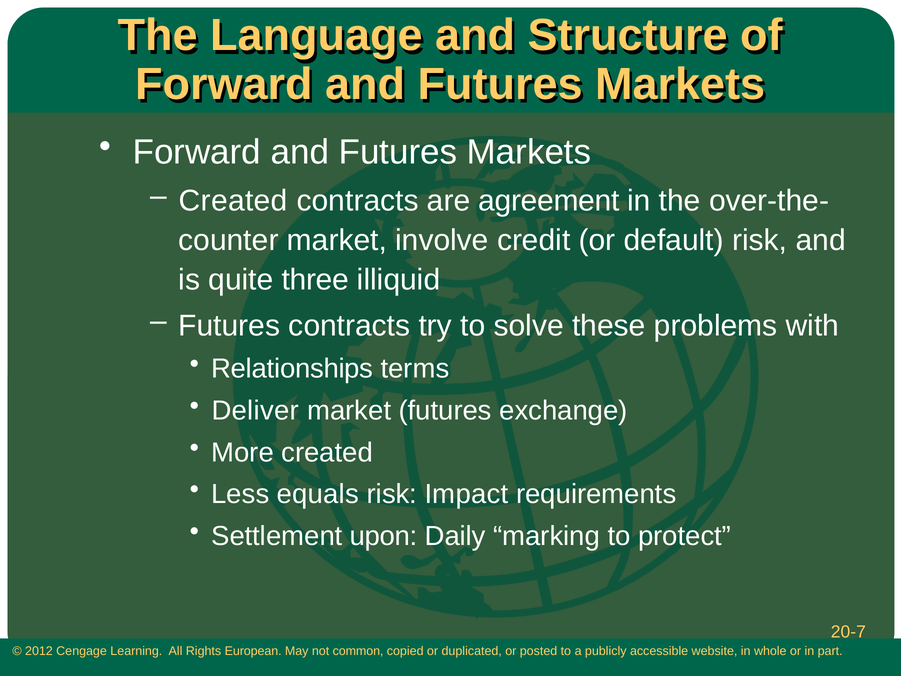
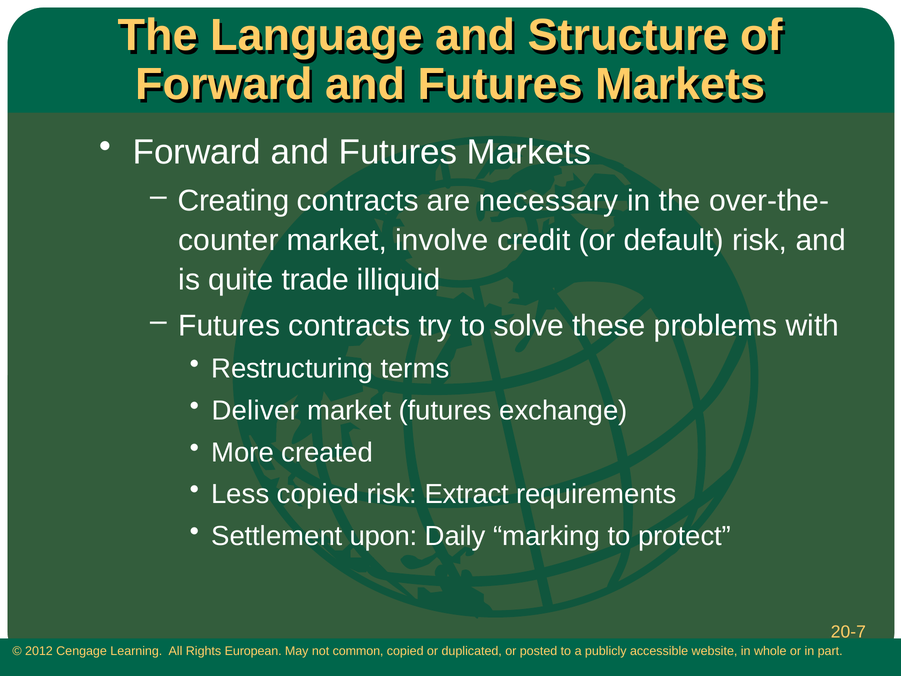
Created: Created -> Creating (234, 201)
agreement: agreement -> necessary (549, 201)
three: three -> trade (315, 280)
Relationships: Relationships -> Restructuring (292, 369)
Less equals: equals -> copied (318, 494)
Impact: Impact -> Extract (467, 494)
